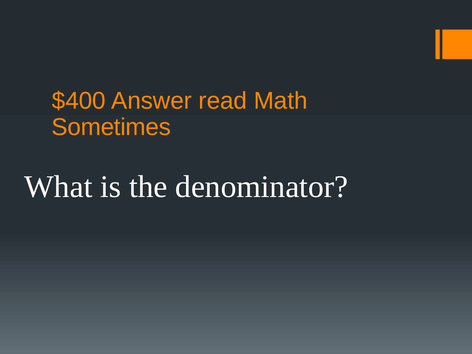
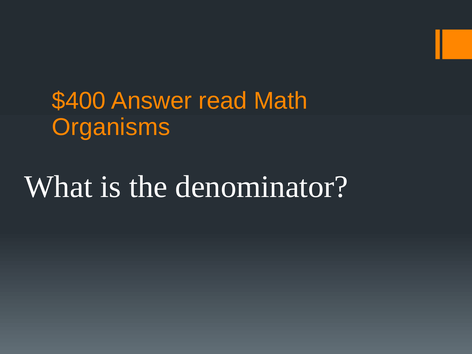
Sometimes: Sometimes -> Organisms (111, 127)
